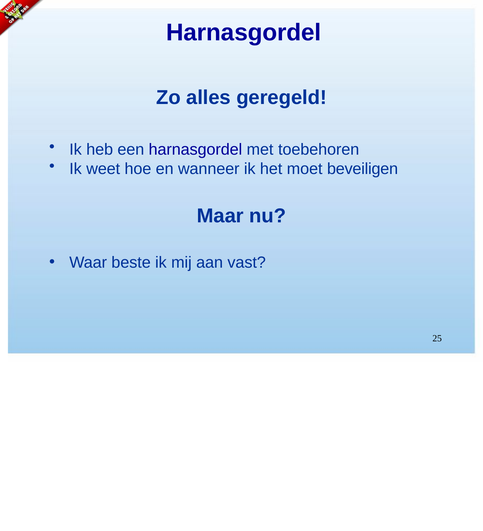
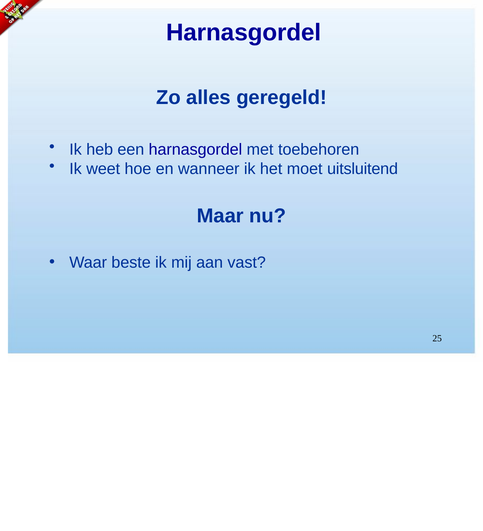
beveiligen: beveiligen -> uitsluitend (363, 169)
